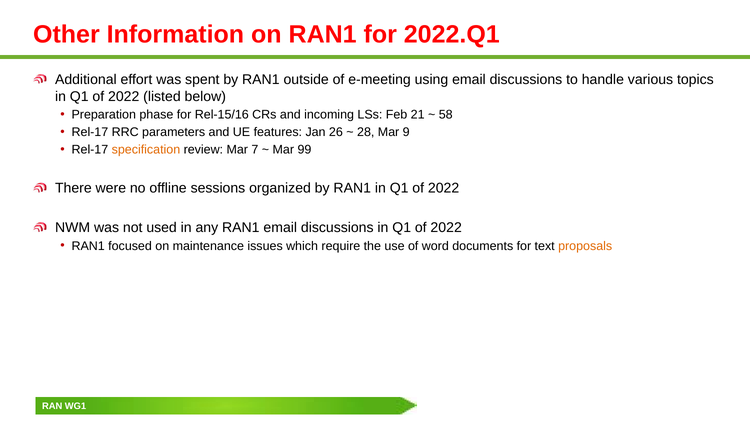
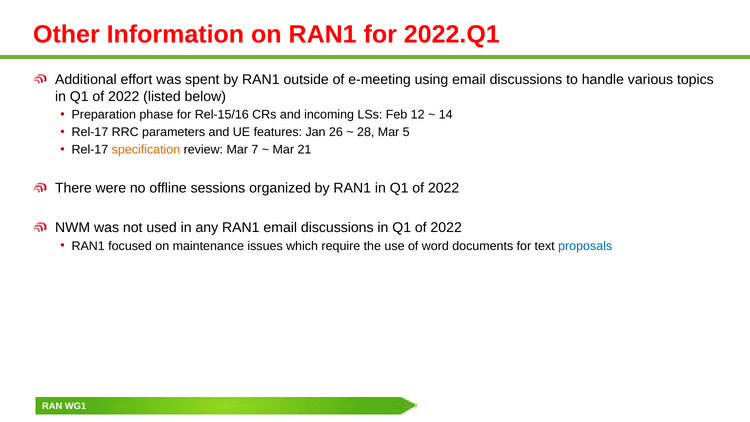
21: 21 -> 12 (418, 115)
58: 58 -> 14 (446, 115)
9: 9 -> 5 (406, 132)
99: 99 -> 21 (304, 150)
proposals colour: orange -> blue (585, 246)
